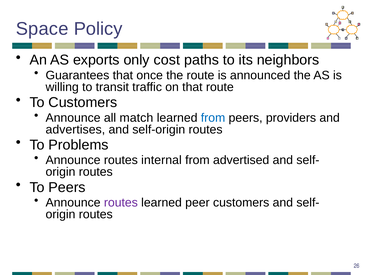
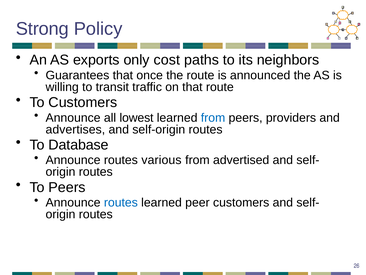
Space: Space -> Strong (42, 29)
match: match -> lowest (137, 118)
Problems: Problems -> Database (79, 145)
internal: internal -> various (161, 160)
routes colour: purple -> blue (121, 202)
